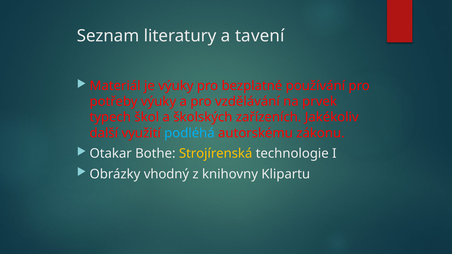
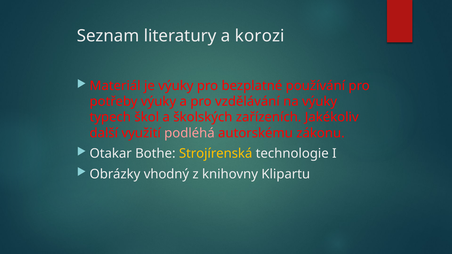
tavení: tavení -> korozi (260, 36)
na prvek: prvek -> výuky (320, 102)
podléhá colour: light blue -> pink (189, 133)
